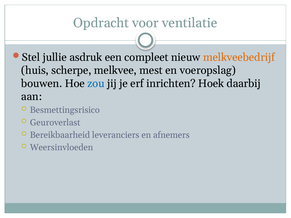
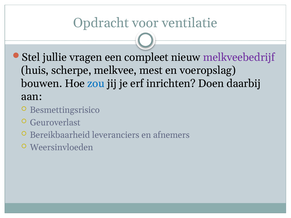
asdruk: asdruk -> vragen (86, 57)
melkveebedrijf colour: orange -> purple (239, 57)
Hoek: Hoek -> Doen (211, 84)
